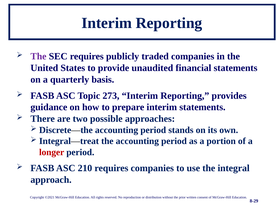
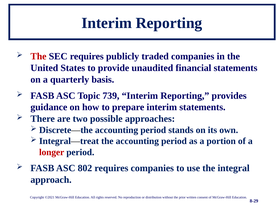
The colour: purple -> red (38, 56)
273: 273 -> 739 (111, 96)
210: 210 -> 802 (85, 168)
